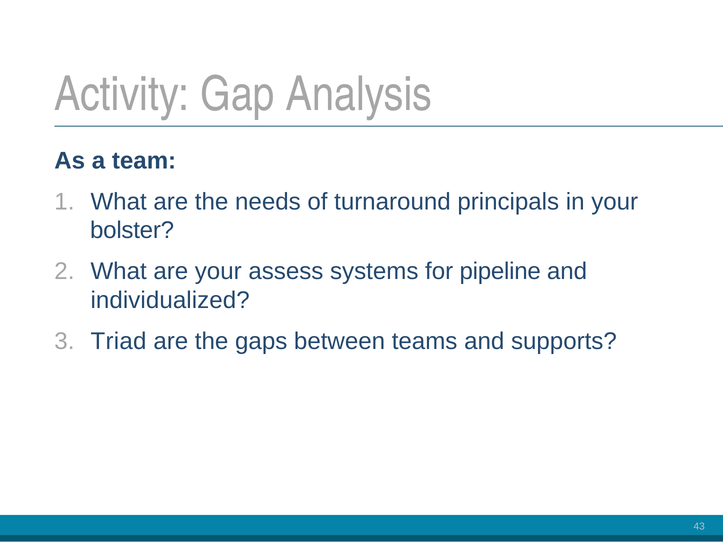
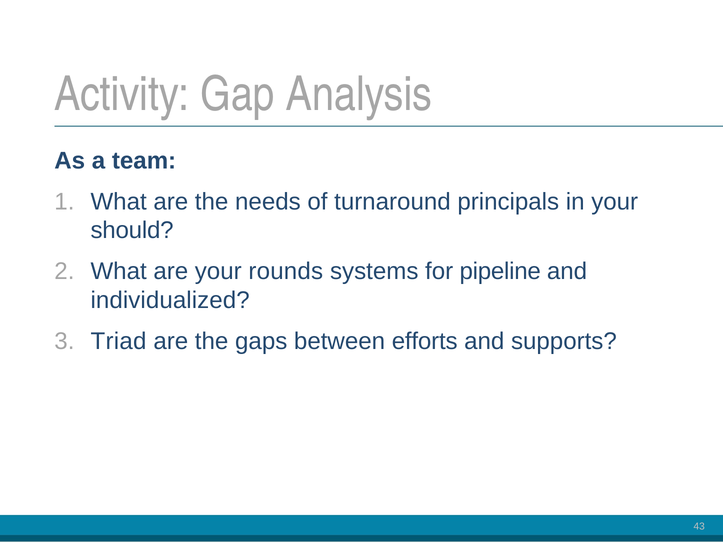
bolster: bolster -> should (132, 231)
assess: assess -> rounds (286, 272)
teams: teams -> efforts (425, 341)
